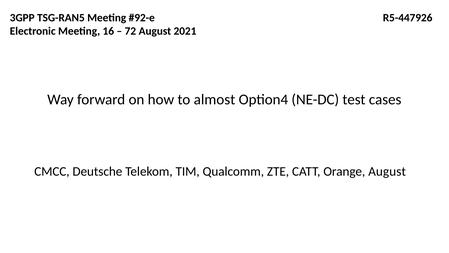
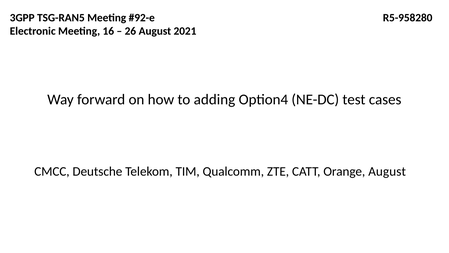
R5-447926: R5-447926 -> R5-958280 (408, 18)
72: 72 -> 26 (130, 31)
almost: almost -> adding (214, 99)
